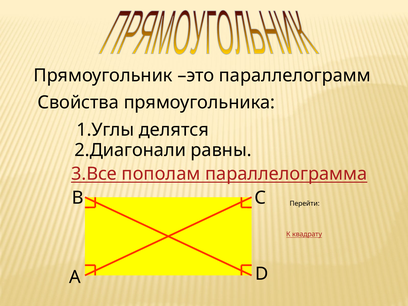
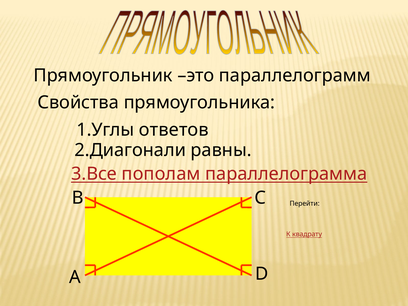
делятся: делятся -> ответов (174, 130)
